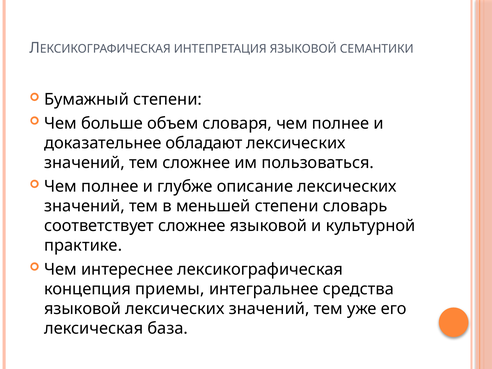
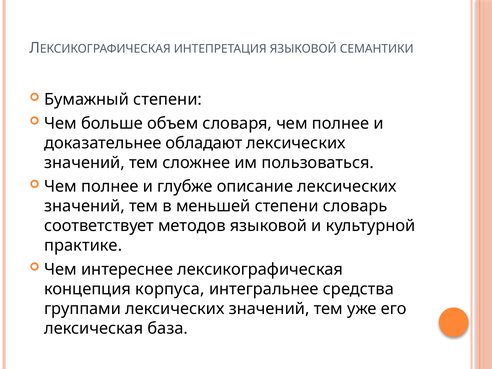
соответствует сложнее: сложнее -> методов (192, 226)
приемы: приемы -> корпуса (170, 289)
языковой: языковой -> группами (83, 309)
